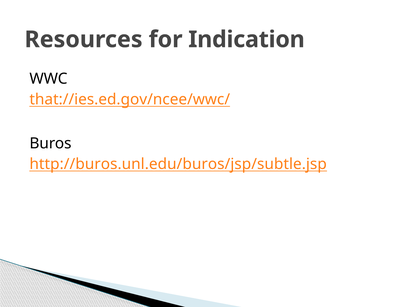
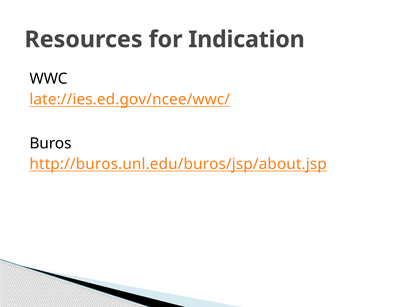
that://ies.ed.gov/ncee/wwc/: that://ies.ed.gov/ncee/wwc/ -> late://ies.ed.gov/ncee/wwc/ (130, 99)
http://buros.unl.edu/buros/jsp/subtle.jsp: http://buros.unl.edu/buros/jsp/subtle.jsp -> http://buros.unl.edu/buros/jsp/about.jsp (178, 164)
